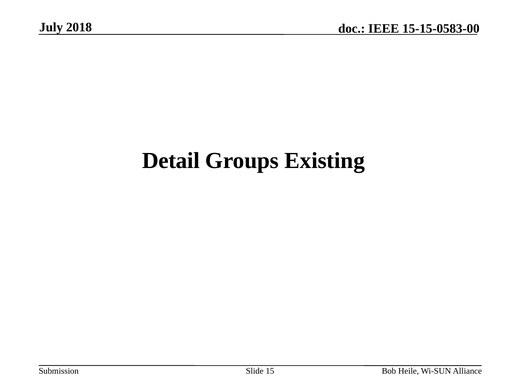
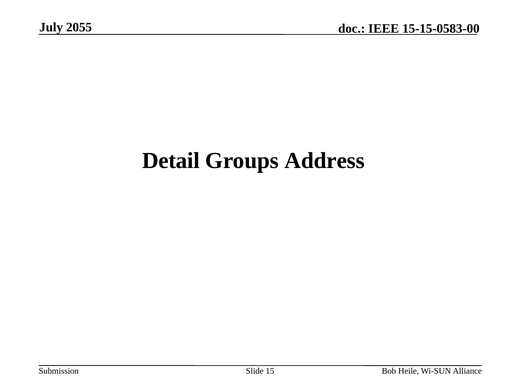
2018: 2018 -> 2055 (79, 27)
Existing: Existing -> Address (325, 161)
